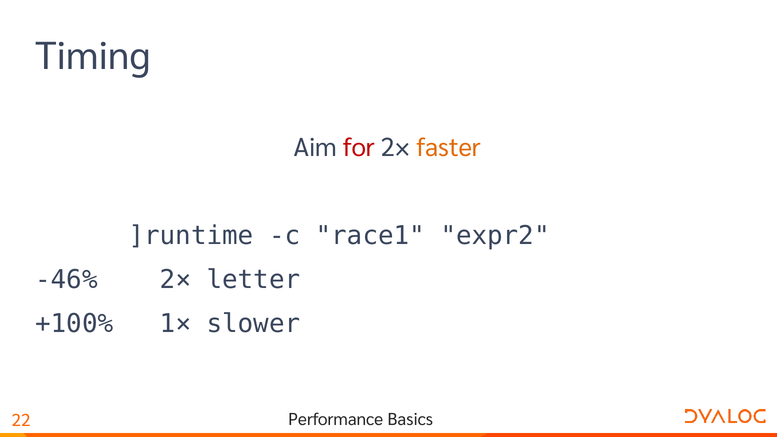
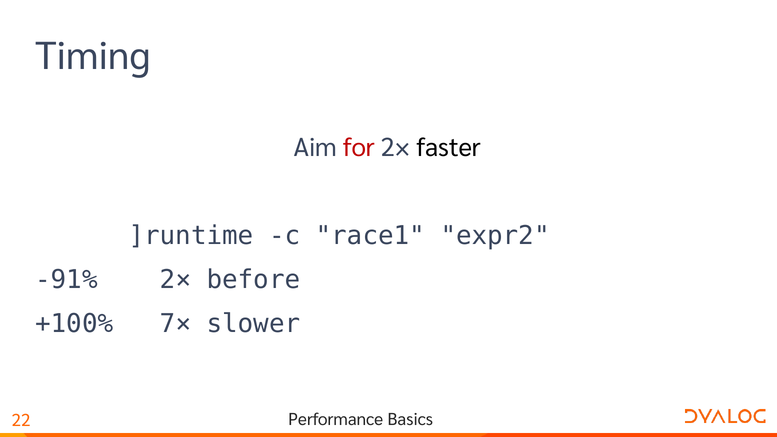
faster colour: orange -> black (449, 148)
-46%: -46% -> -91% (66, 280)
letter: letter -> before (253, 280)
1×: 1× -> 7× (176, 324)
